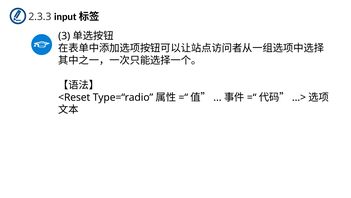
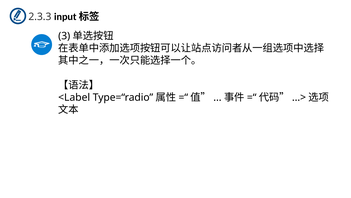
<Reset: <Reset -> <Label (74, 97)
